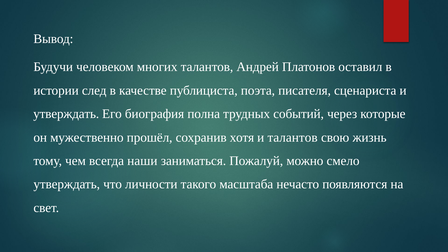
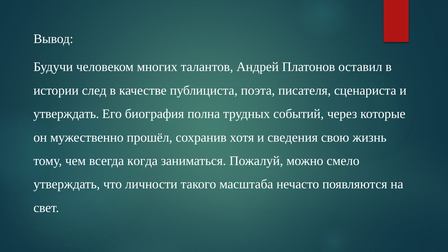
и талантов: талантов -> сведения (293, 137)
наши: наши -> когда (142, 161)
